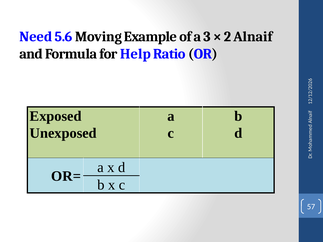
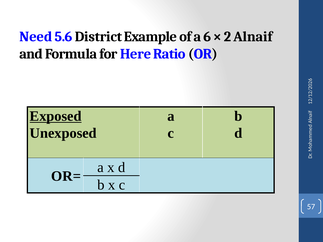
Moving: Moving -> District (98, 37)
a 3: 3 -> 6 (207, 37)
Help: Help -> Here (136, 54)
Exposed underline: none -> present (56, 116)
